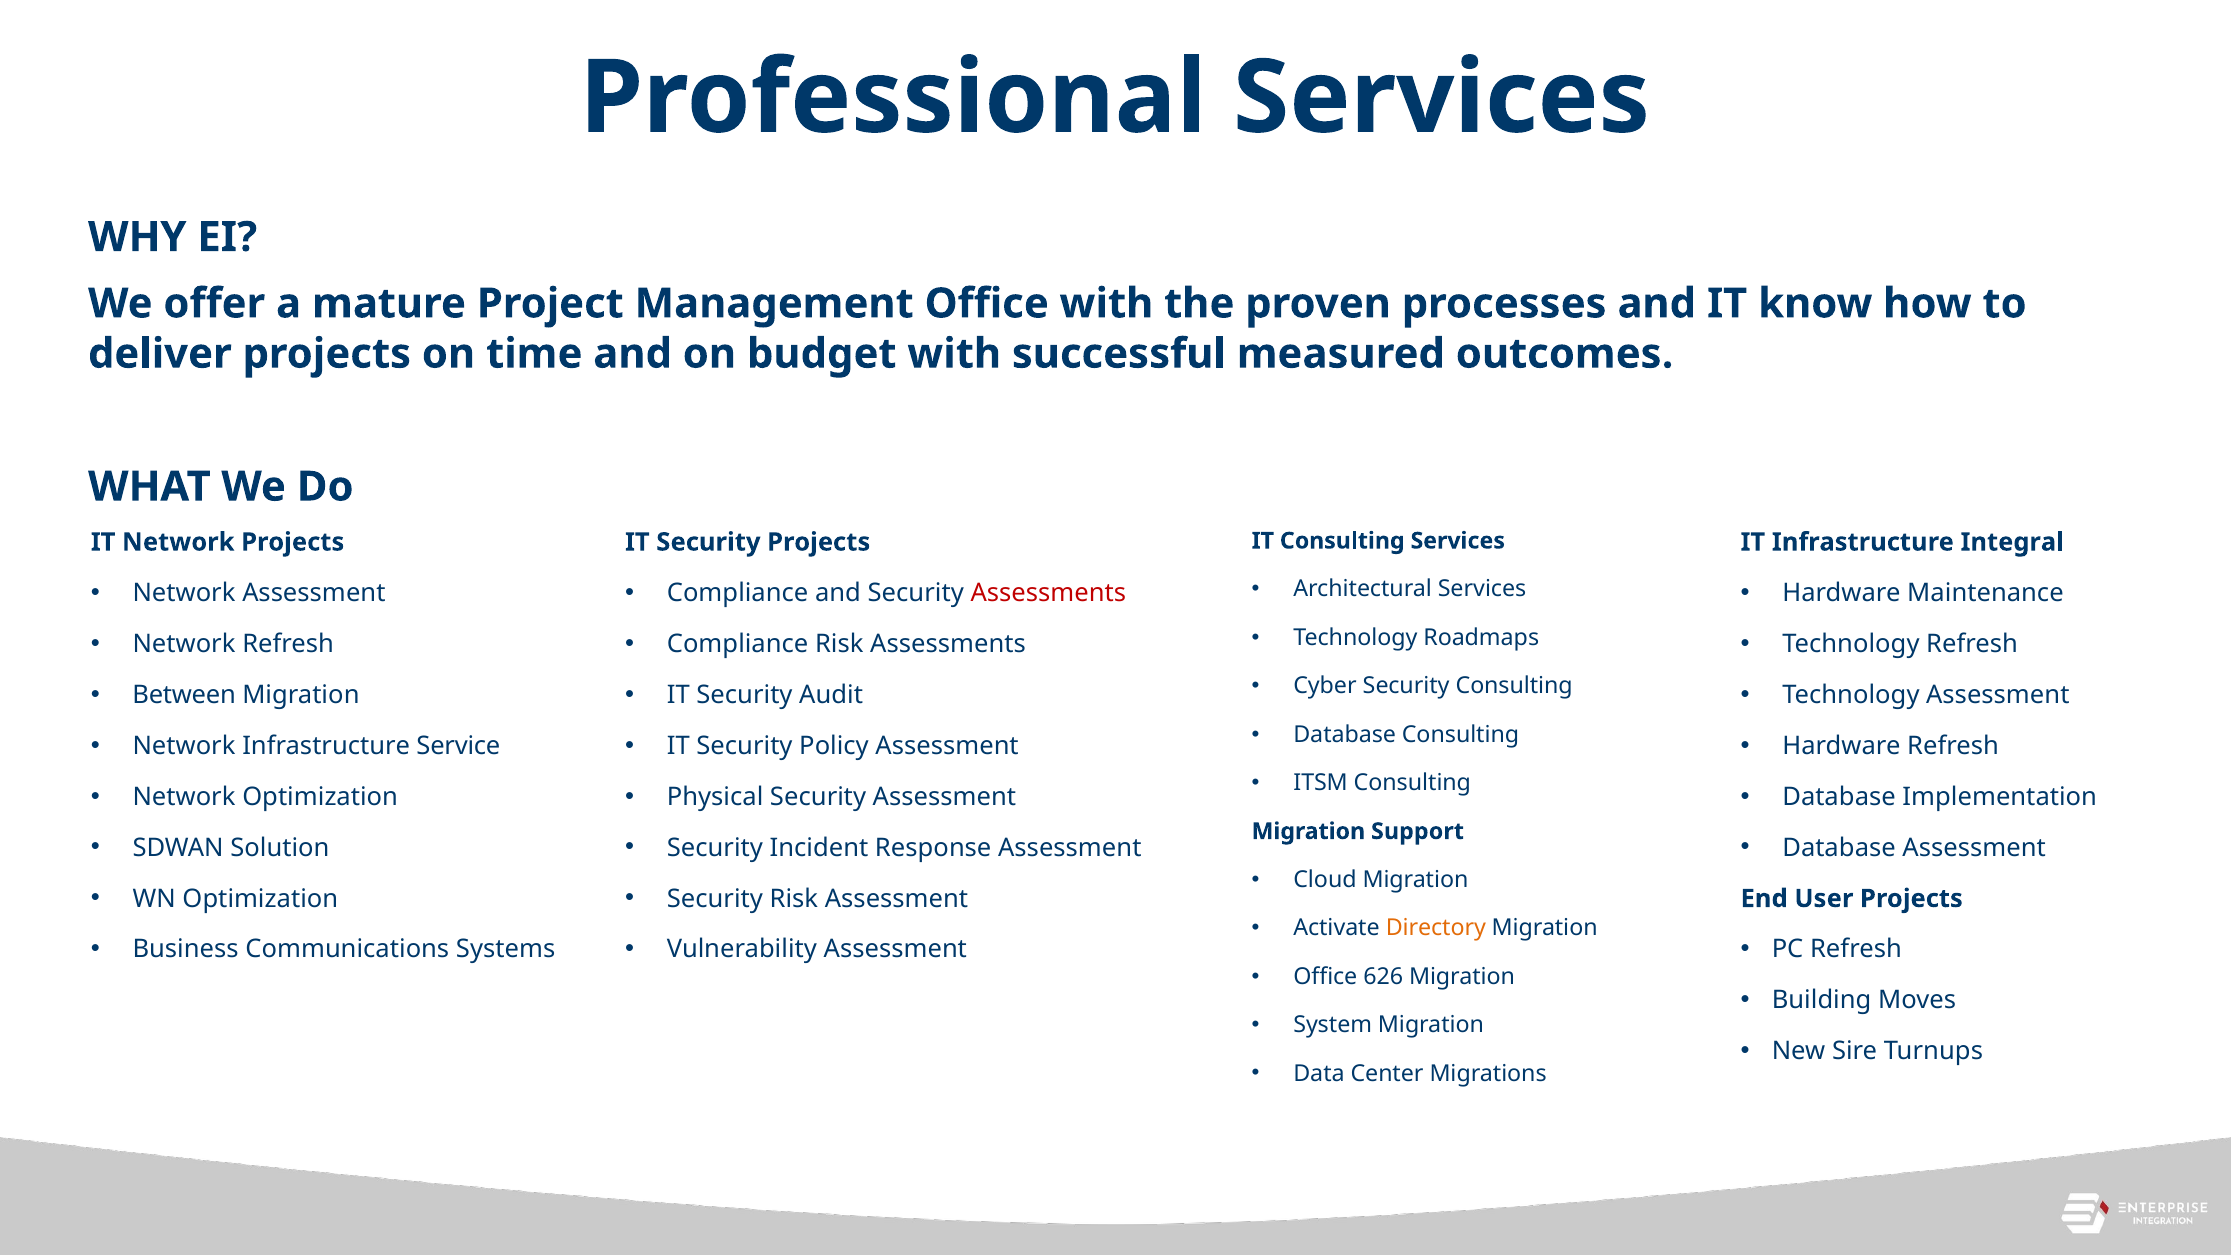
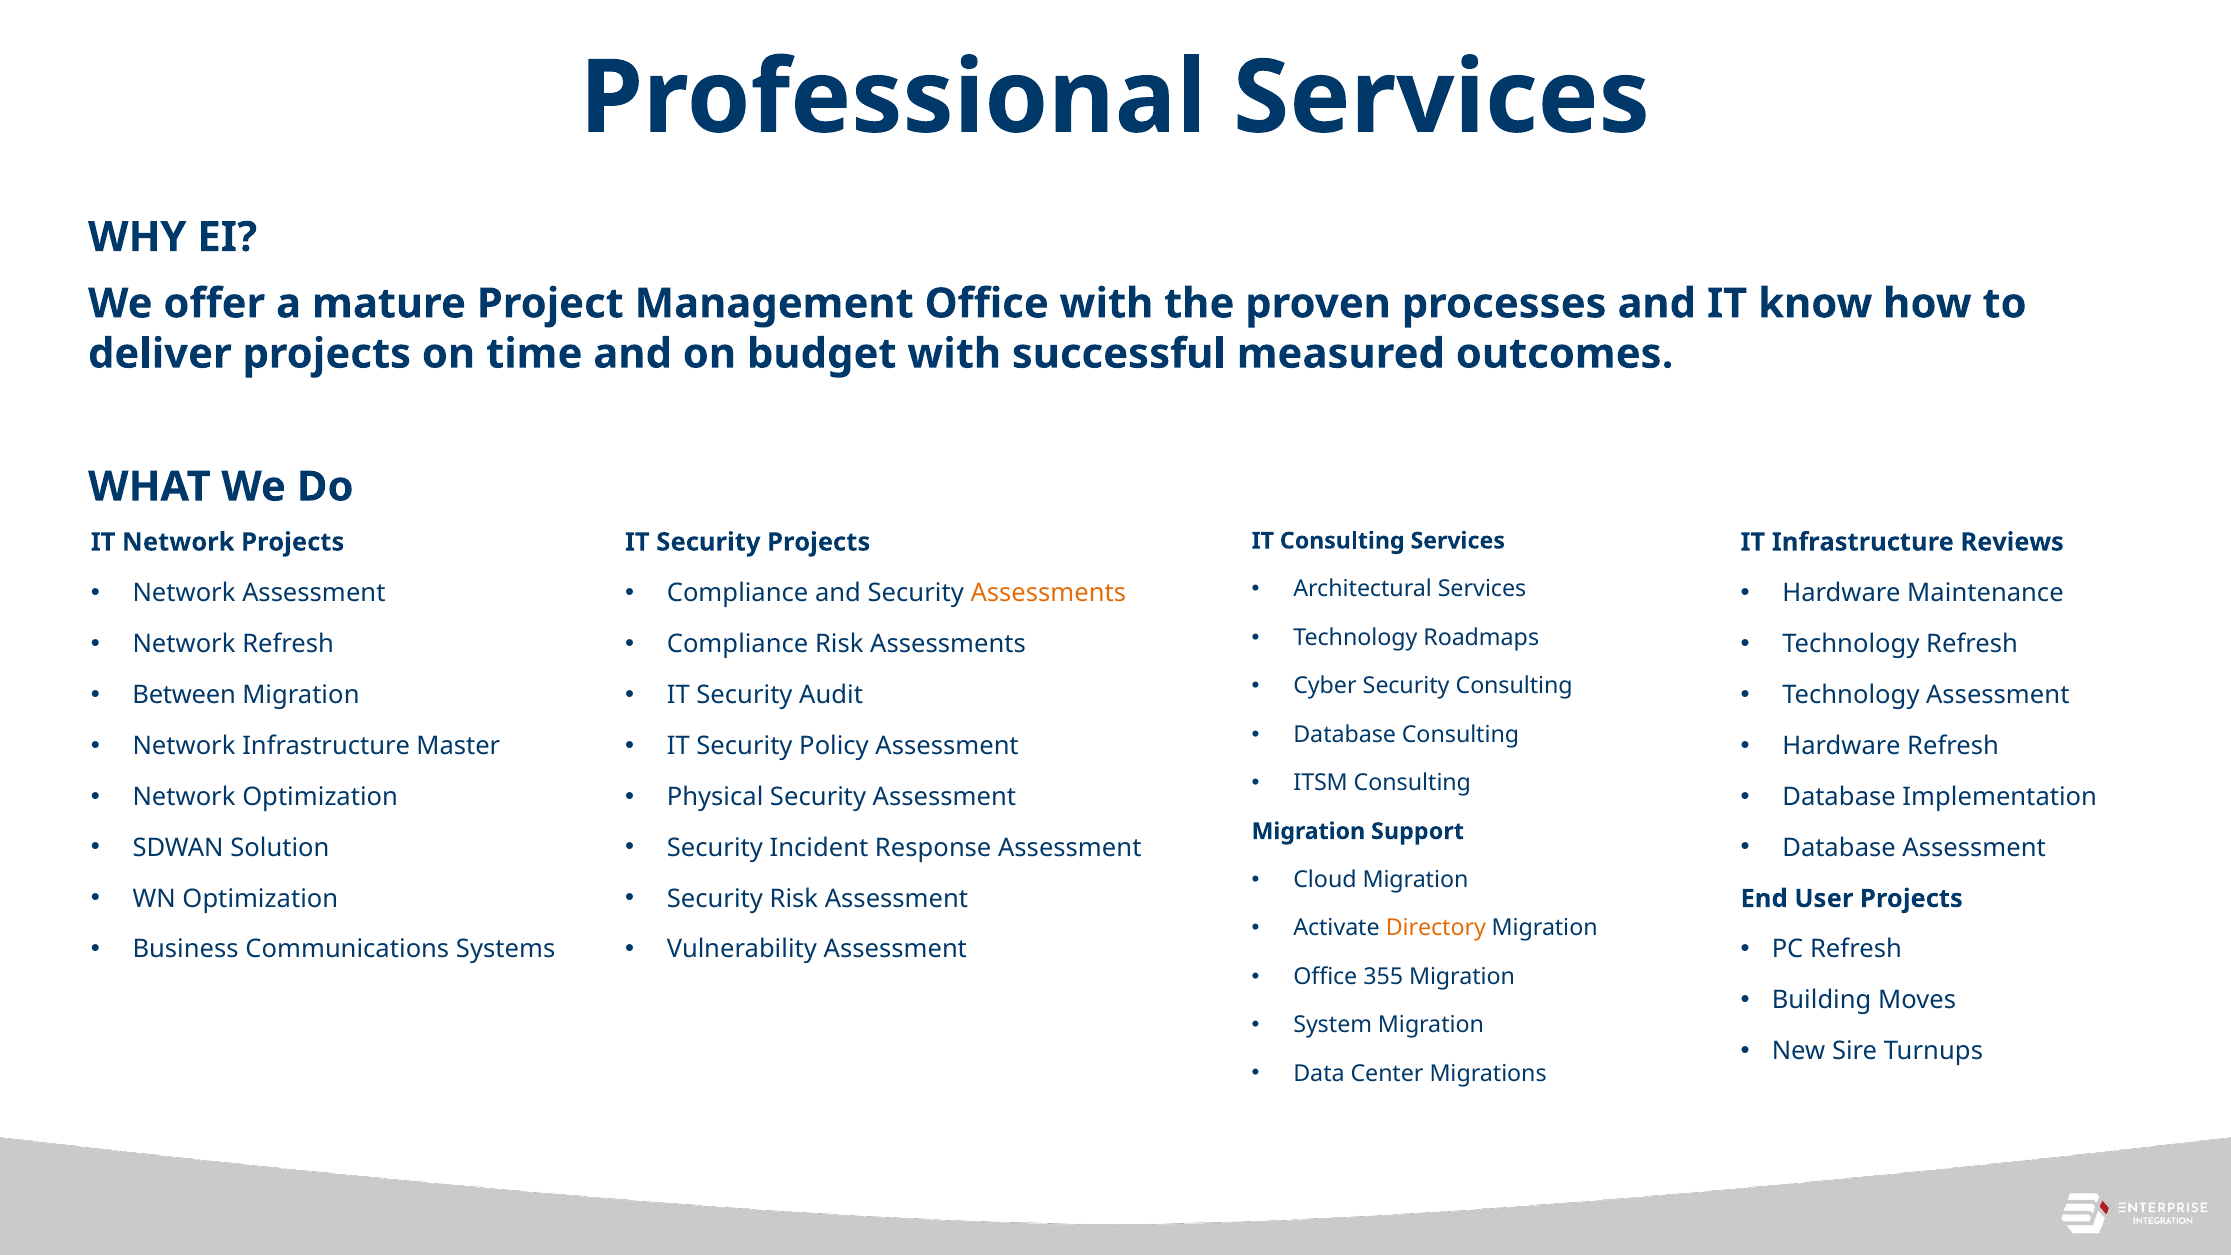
Integral: Integral -> Reviews (2012, 542)
Assessments colour: red -> orange (1048, 593)
Service: Service -> Master (458, 746)
626: 626 -> 355 (1383, 977)
